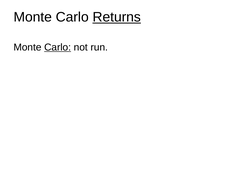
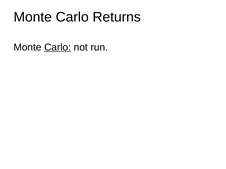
Returns underline: present -> none (117, 17)
